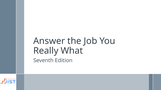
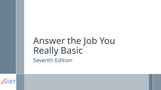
What: What -> Basic (72, 51)
